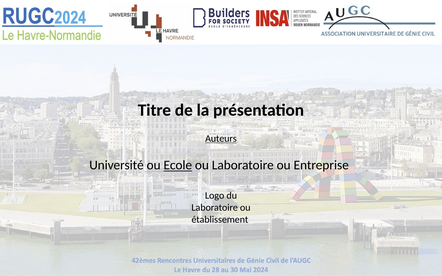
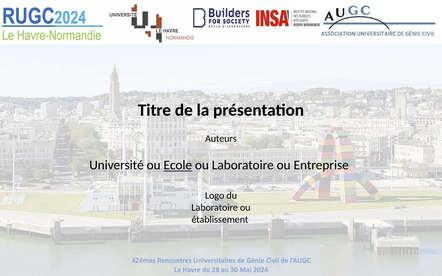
Auteurs underline: present -> none (221, 139)
